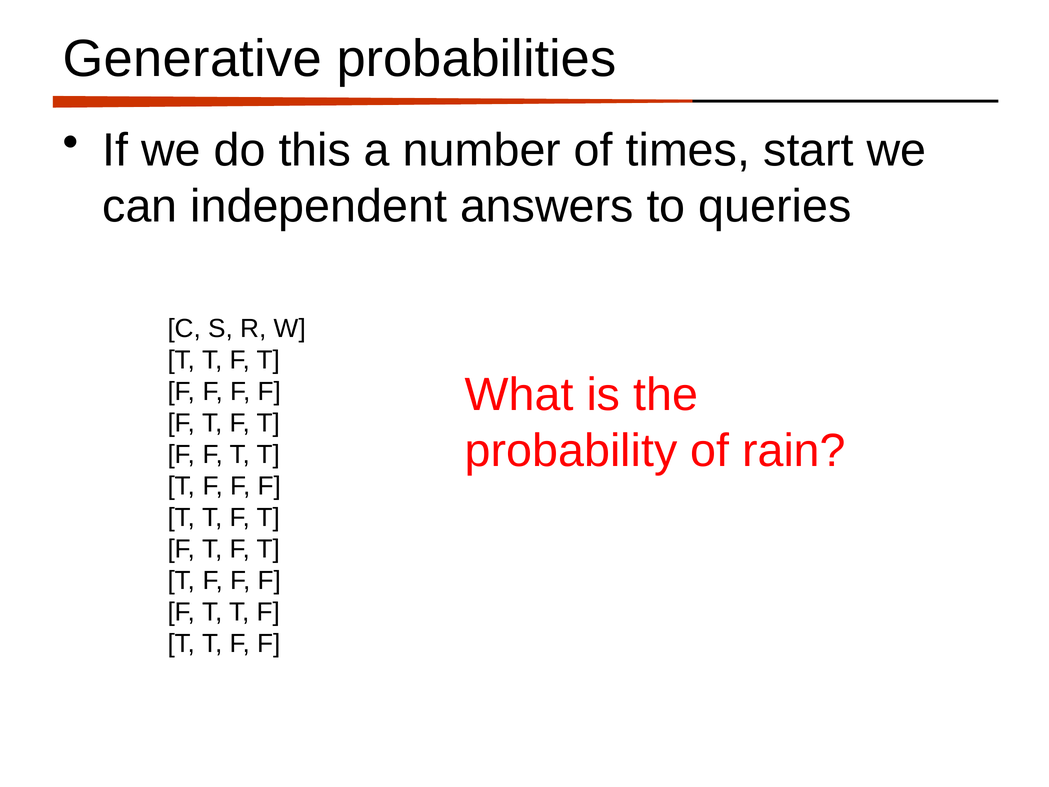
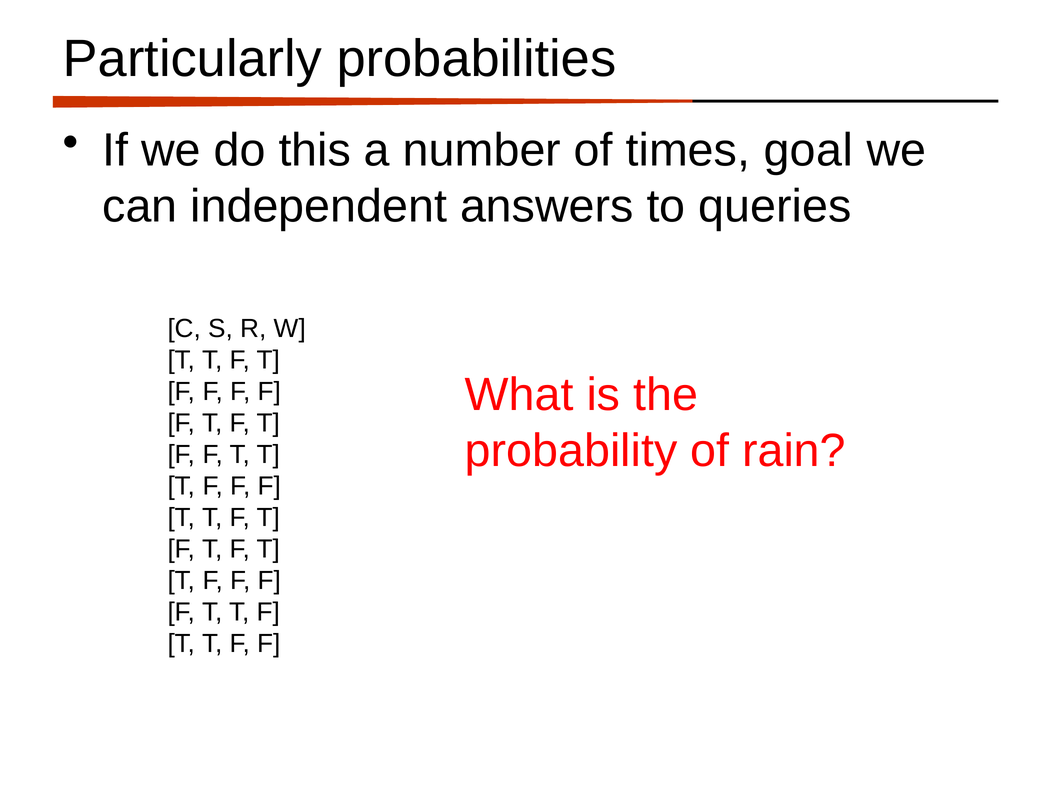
Generative: Generative -> Particularly (193, 59)
start: start -> goal (808, 150)
